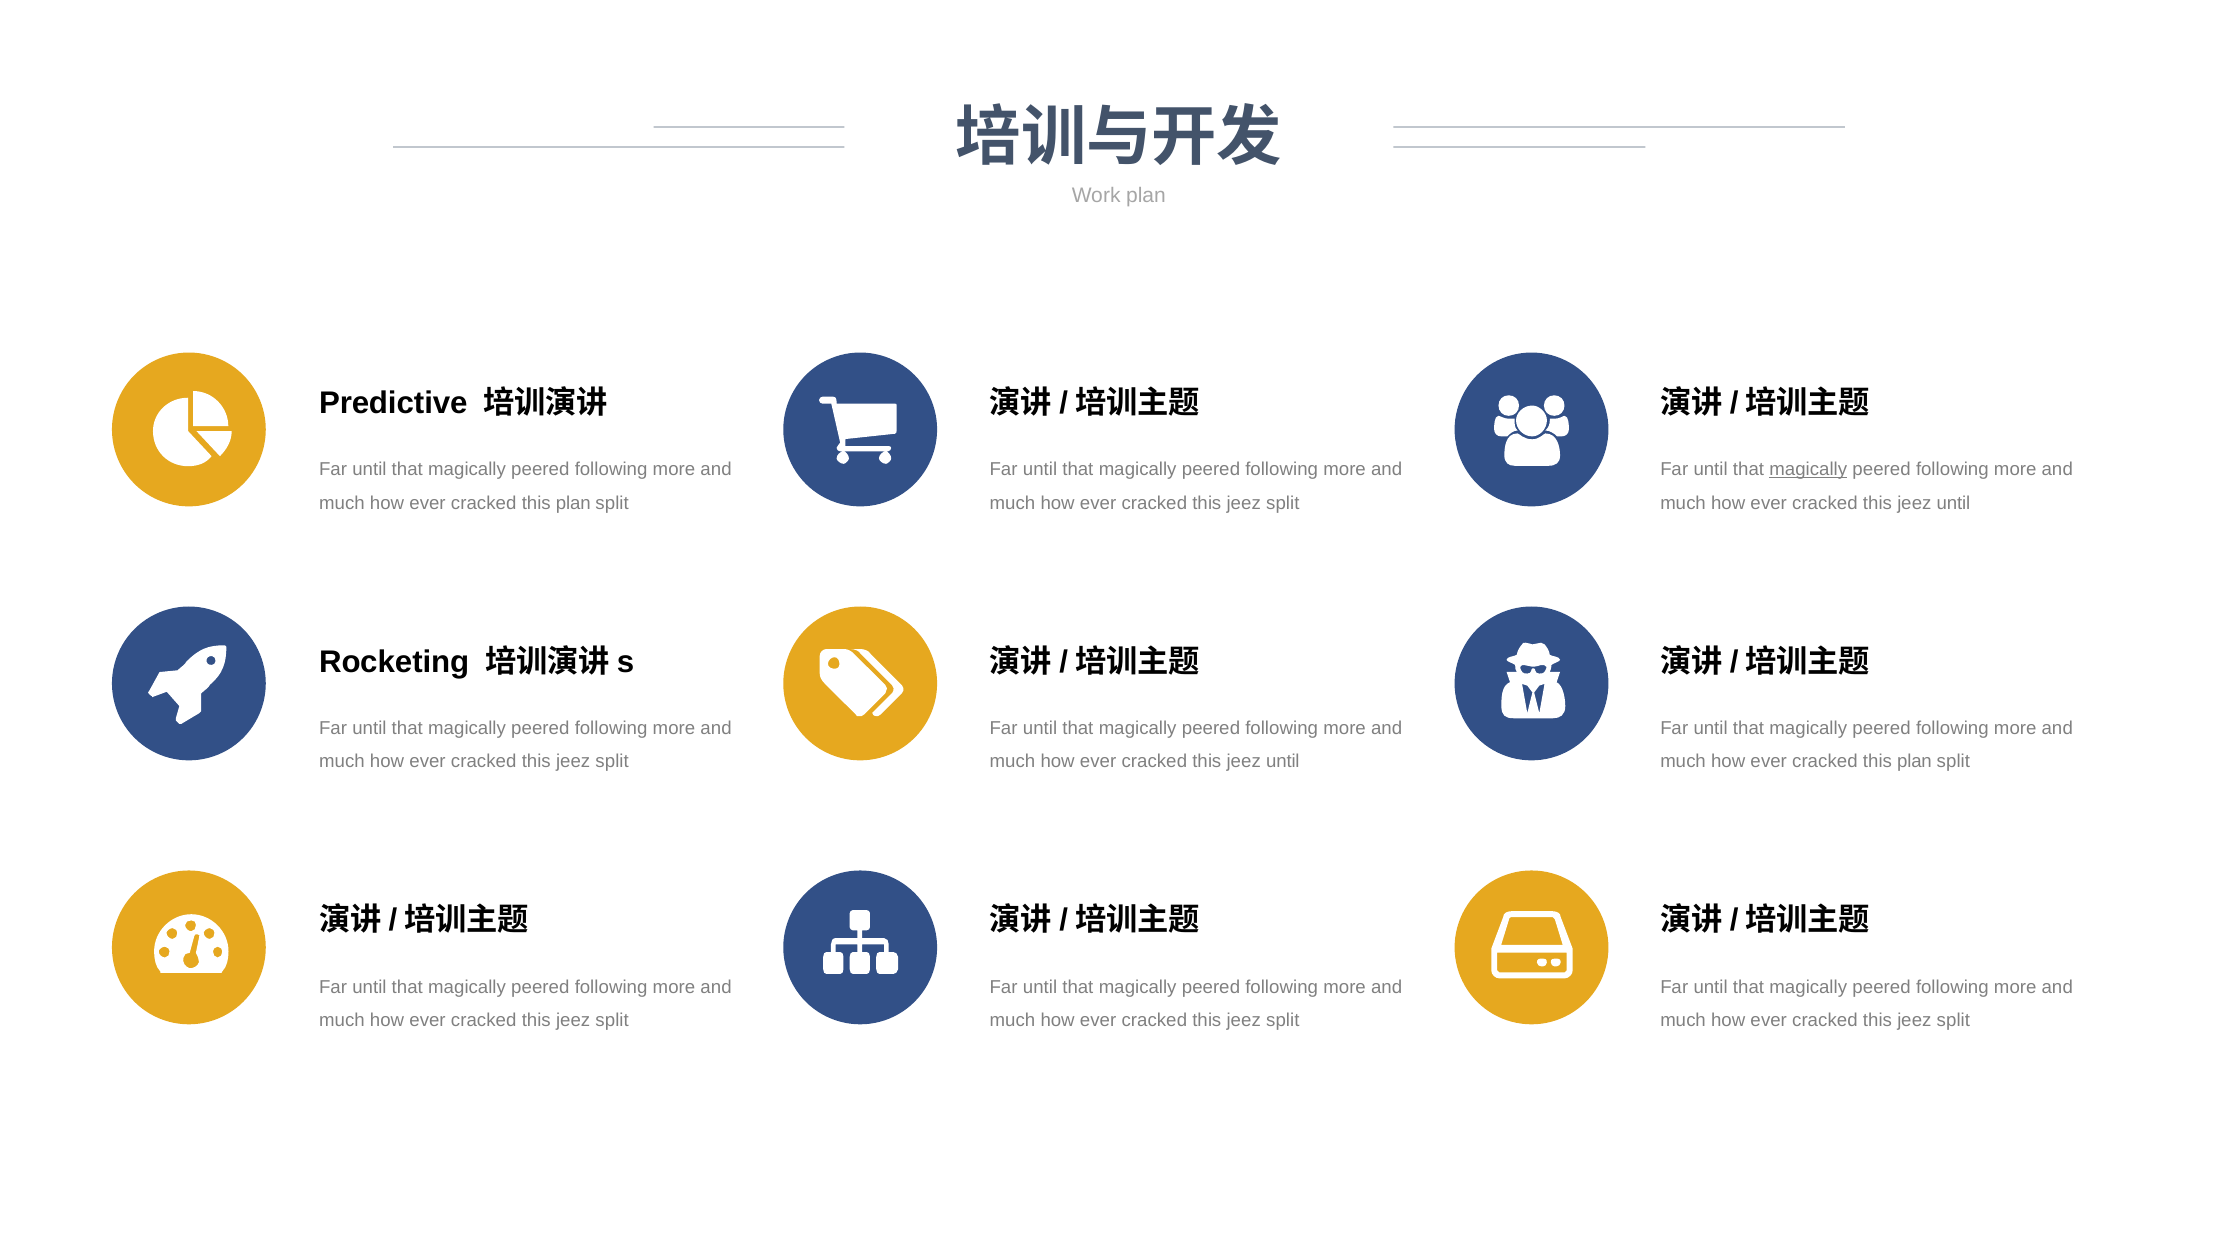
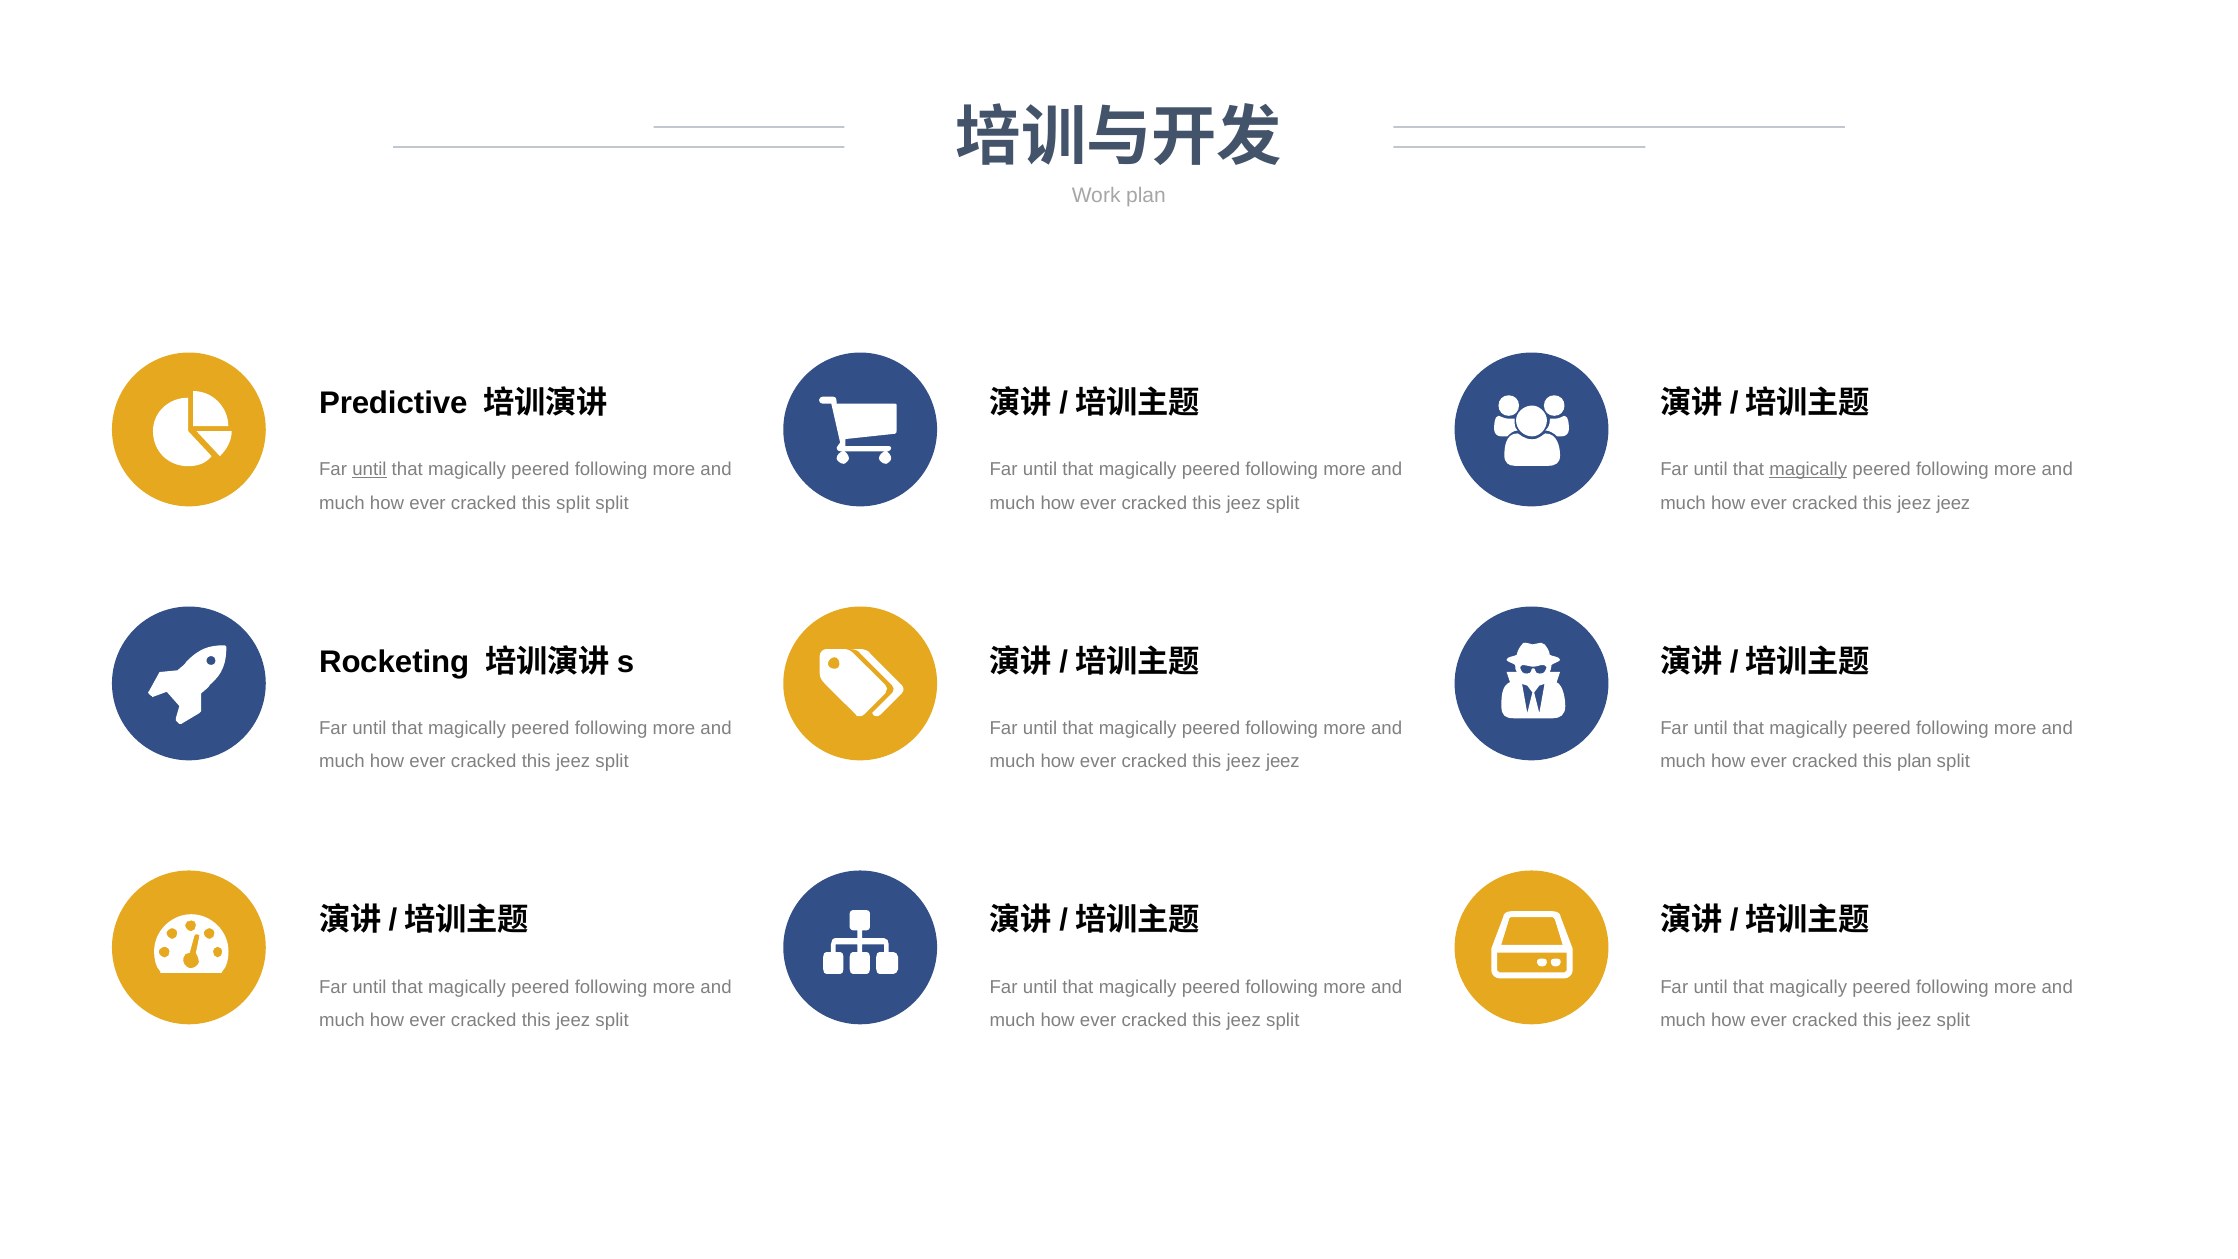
until underline: none -> present (369, 469)
plan: plan -> split (573, 503)
until: until -> jeez (1953, 503)
until: until -> jeez (1283, 762)
